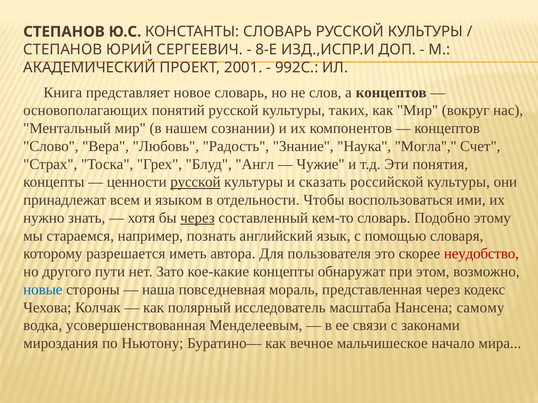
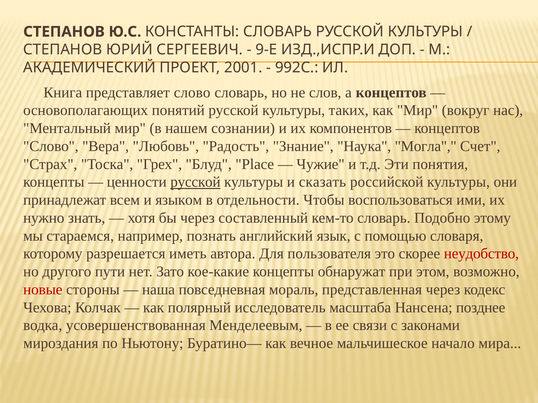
8-Е: 8-Е -> 9-Е (266, 50)
представляет новое: новое -> слово (192, 93)
Англ: Англ -> Place (255, 164)
через underline: present -> none (197, 218)
новые colour: blue -> red (43, 290)
самому: самому -> позднее (481, 308)
